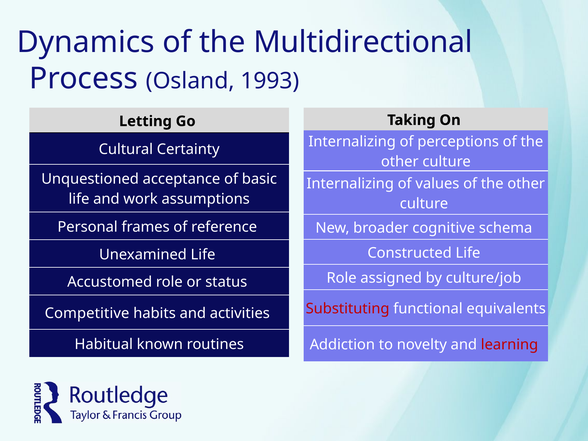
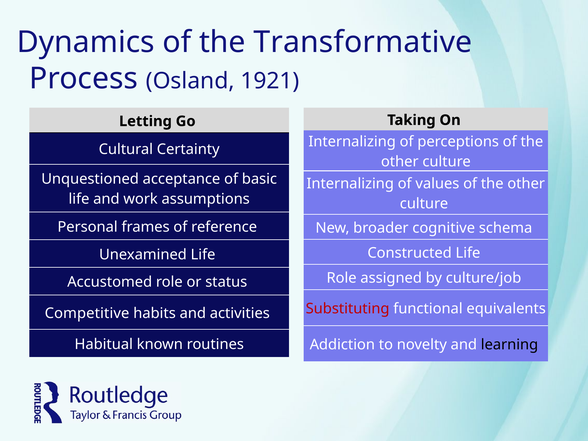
Multidirectional: Multidirectional -> Transformative (363, 42)
1993: 1993 -> 1921 (270, 81)
learning colour: red -> black (509, 345)
